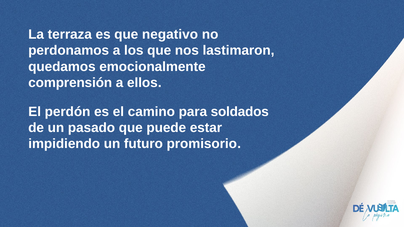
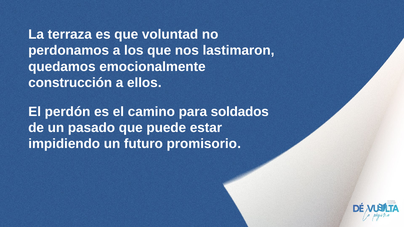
negativo: negativo -> voluntad (170, 34)
comprensión: comprensión -> construcción (70, 83)
